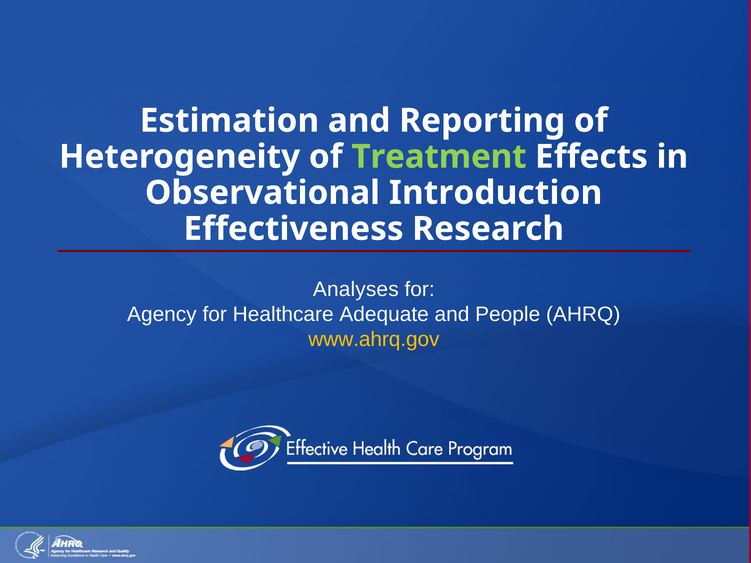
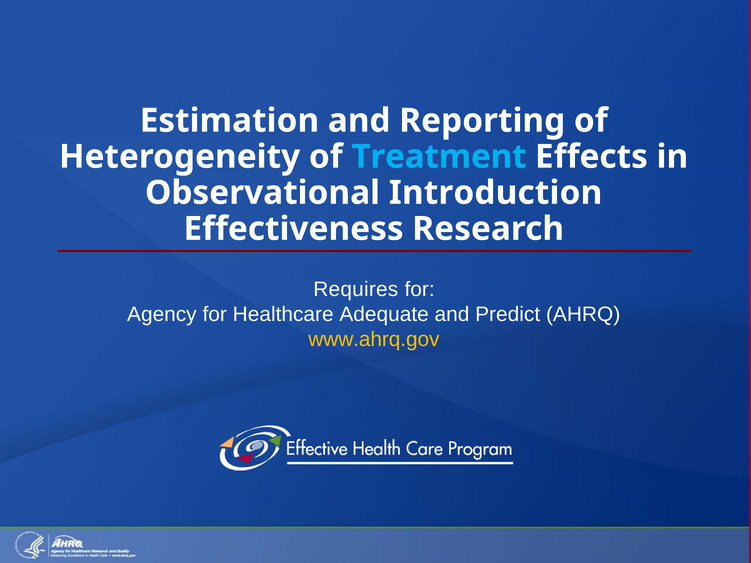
Treatment colour: light green -> light blue (439, 157)
Analyses: Analyses -> Requires (356, 289)
People: People -> Predict (508, 314)
